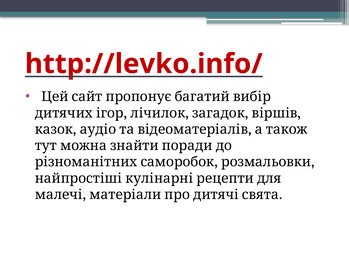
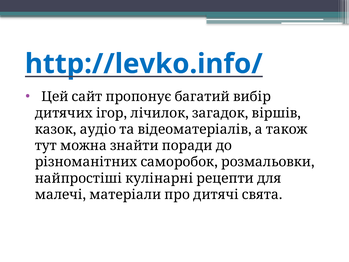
http://levko.info/ colour: red -> blue (144, 64)
